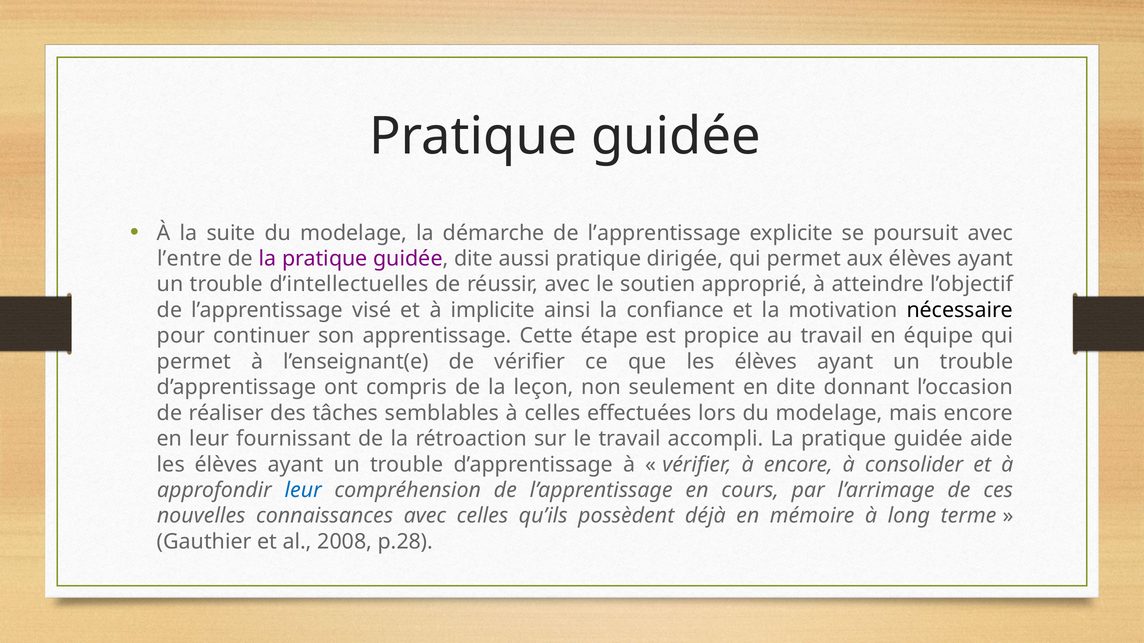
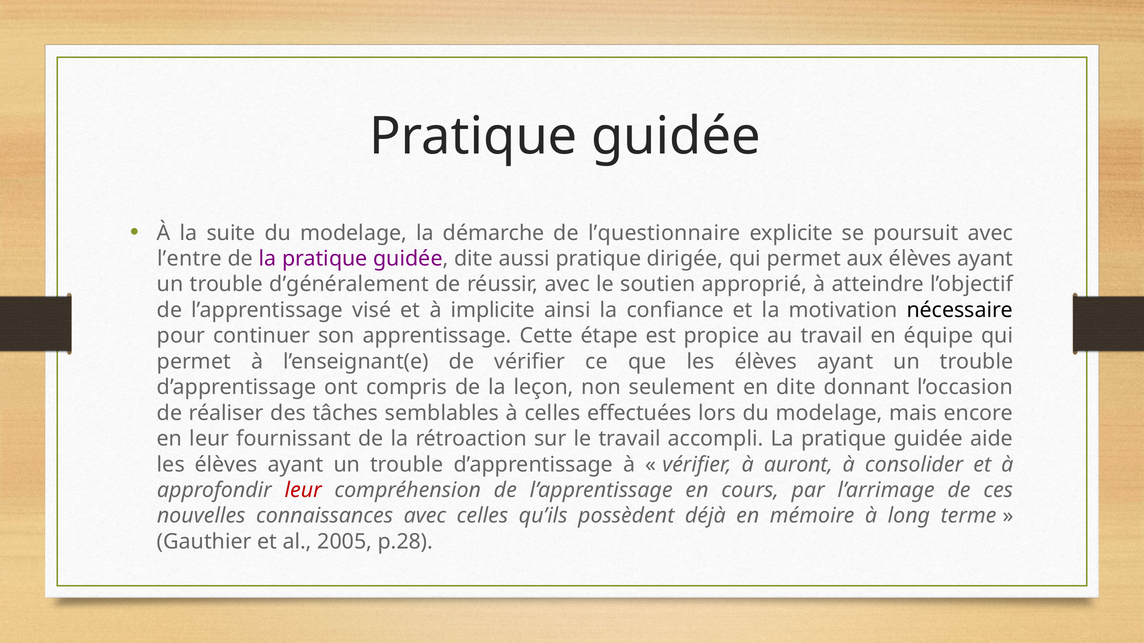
démarche de l’apprentissage: l’apprentissage -> l’questionnaire (664, 233)
d’intellectuelles: d’intellectuelles -> d’généralement (349, 285)
à encore: encore -> auront (798, 465)
leur colour: blue -> red (303, 491)
2008: 2008 -> 2005 (345, 542)
